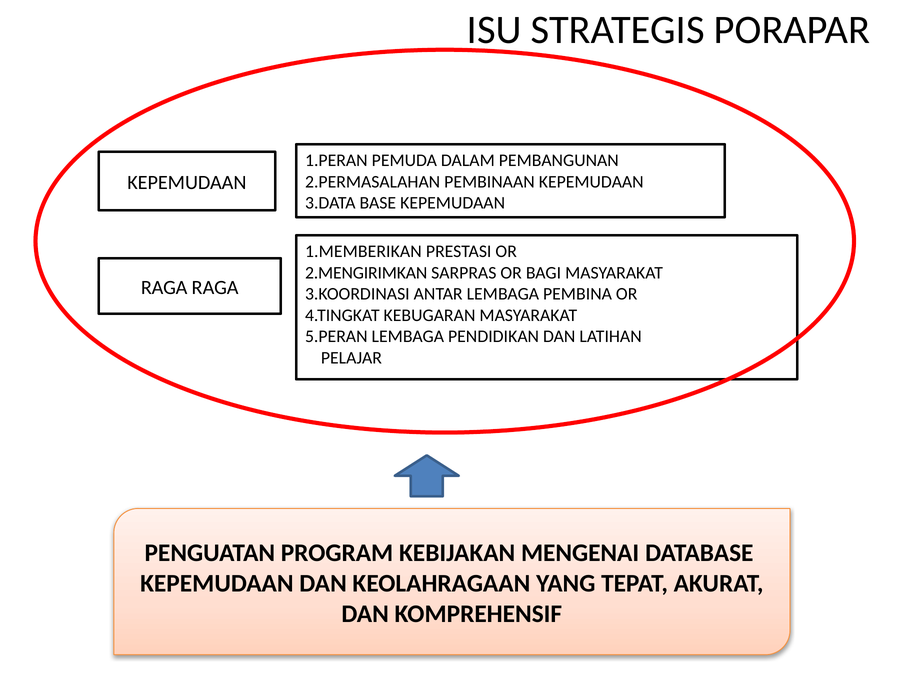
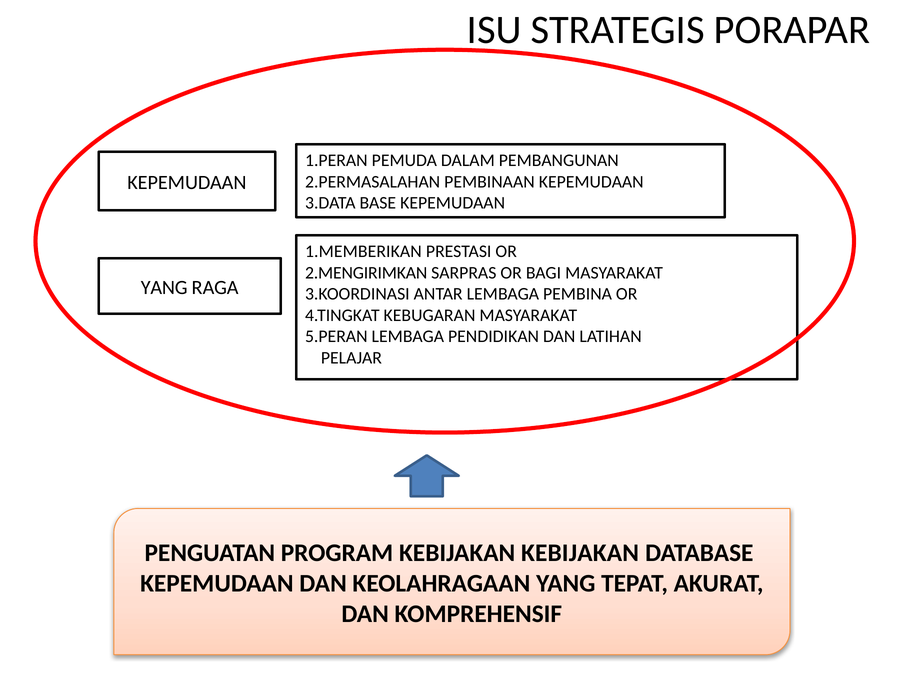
RAGA: RAGA -> YANG (164, 287)
KEBIJAKAN MENGENAI: MENGENAI -> KEBIJAKAN (580, 553)
